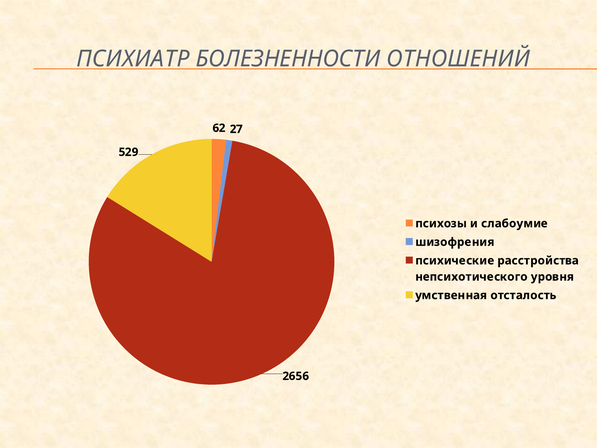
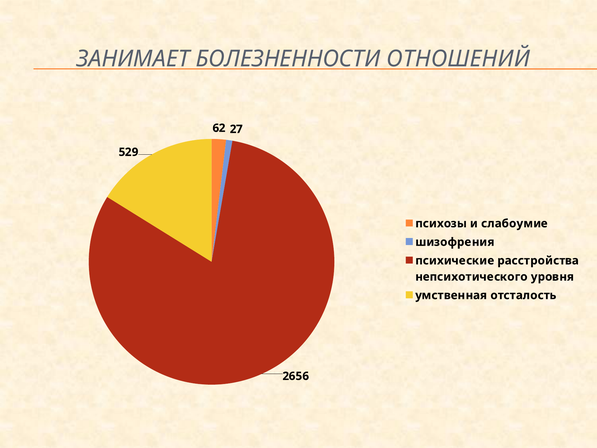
ПСИХИАТР: ПСИХИАТР -> ЗАНИМАЕТ (133, 59)
